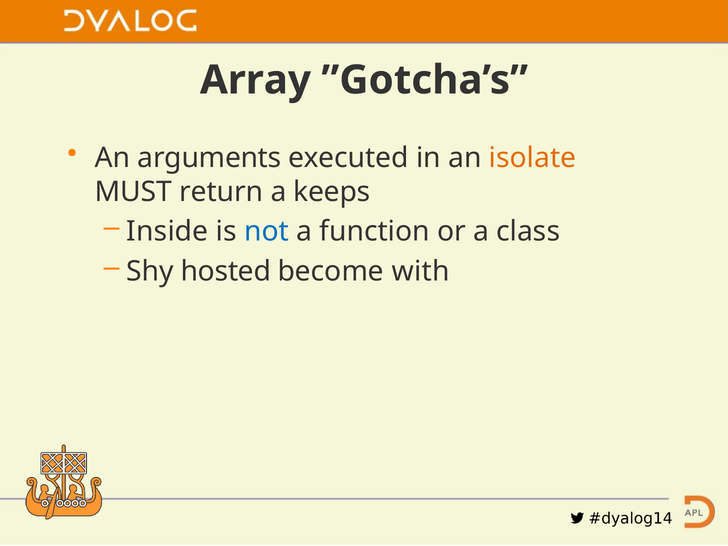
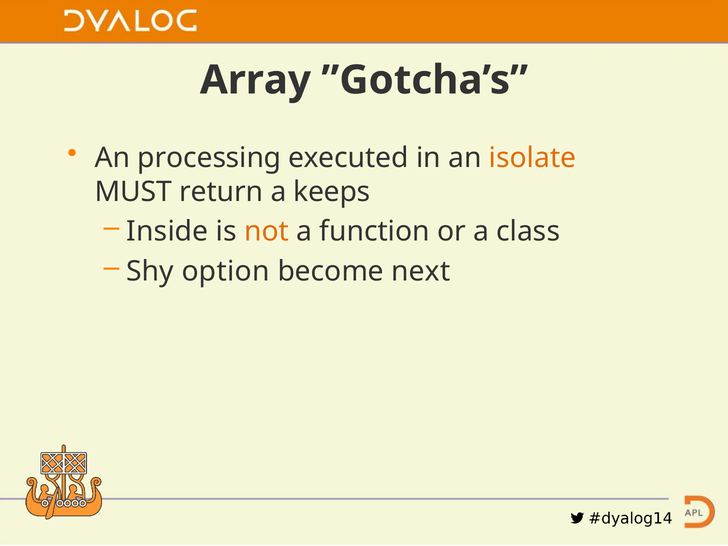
arguments: arguments -> processing (209, 158)
not colour: blue -> orange (266, 232)
hosted: hosted -> option (226, 271)
with: with -> next (421, 271)
